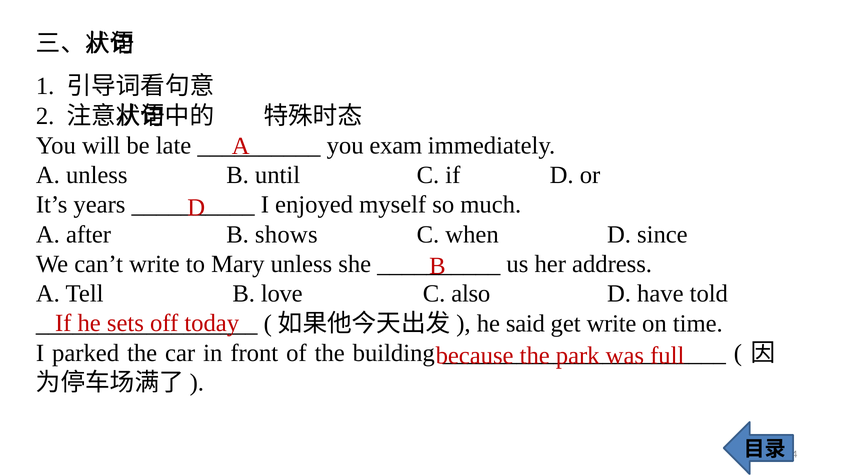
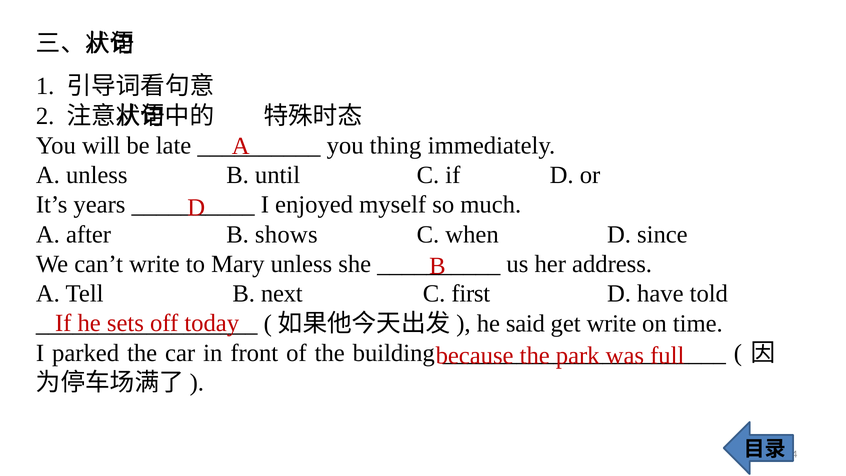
exam: exam -> thing (396, 146)
love: love -> next (282, 294)
also: also -> first (471, 294)
